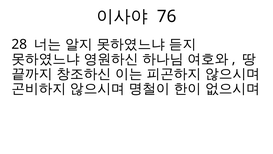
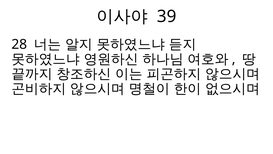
76: 76 -> 39 (167, 16)
